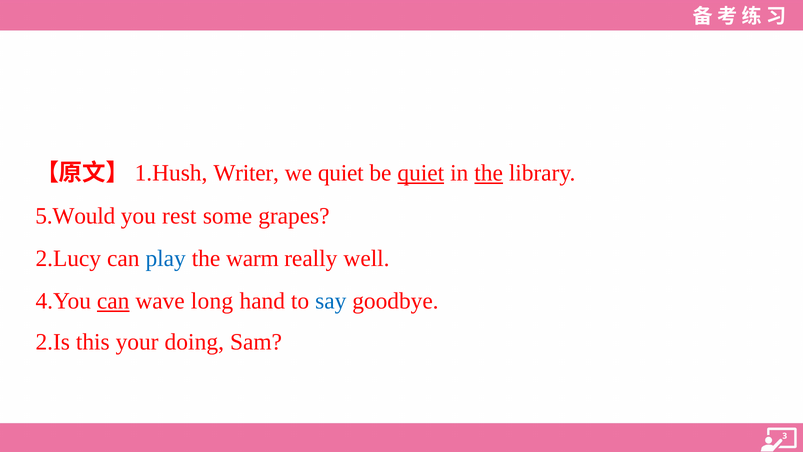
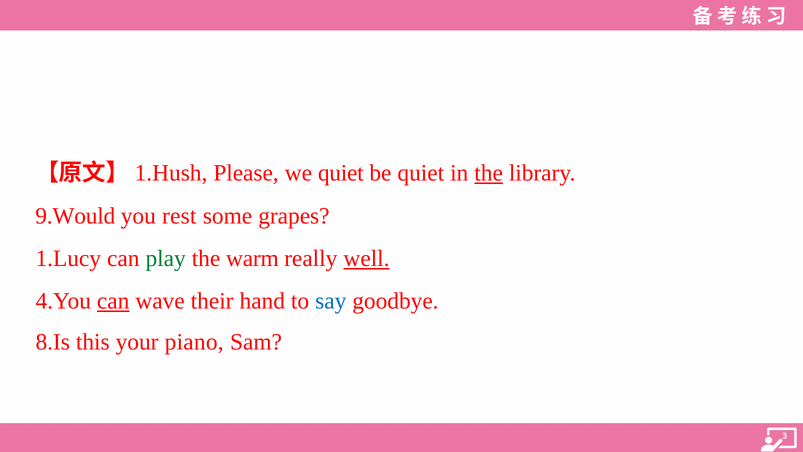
Writer: Writer -> Please (246, 173)
quiet underline: present -> none (421, 173)
5.Would: 5.Would -> 9.Would (75, 216)
2.Lucy: 2.Lucy -> 1.Lucy (68, 258)
play colour: blue -> green (166, 258)
well underline: none -> present (367, 258)
long: long -> their (212, 301)
2.Is: 2.Is -> 8.Is (53, 342)
doing: doing -> piano (194, 342)
